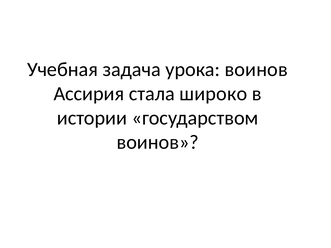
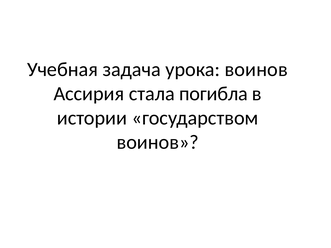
широко: широко -> погибла (213, 94)
